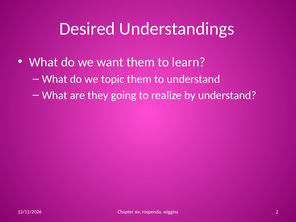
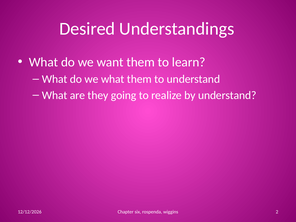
we topic: topic -> what (113, 79)
